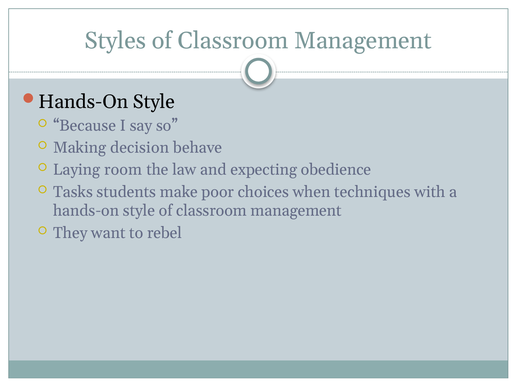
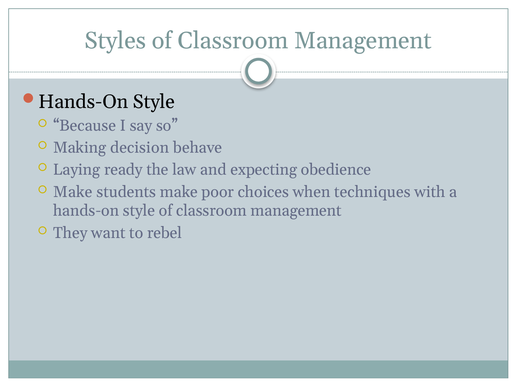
room: room -> ready (123, 170)
Tasks: Tasks -> Make (73, 192)
